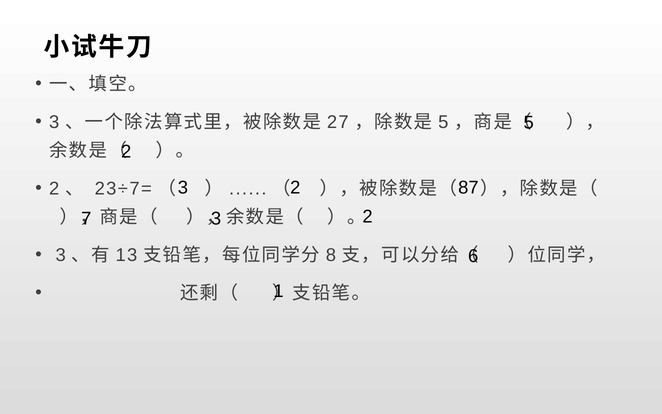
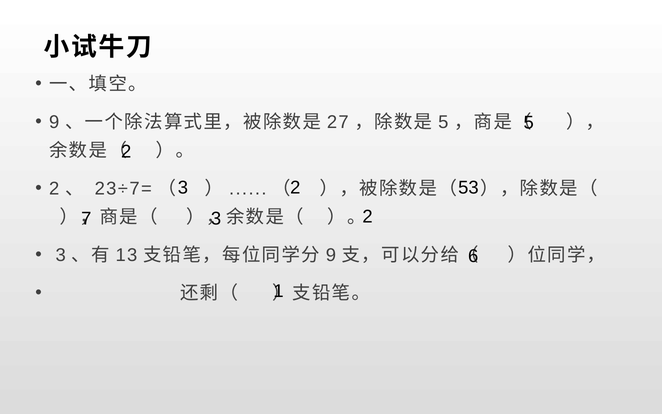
3: 3 -> 9 (54, 122)
87: 87 -> 53 (468, 188)
8: 8 -> 9 (331, 255)
